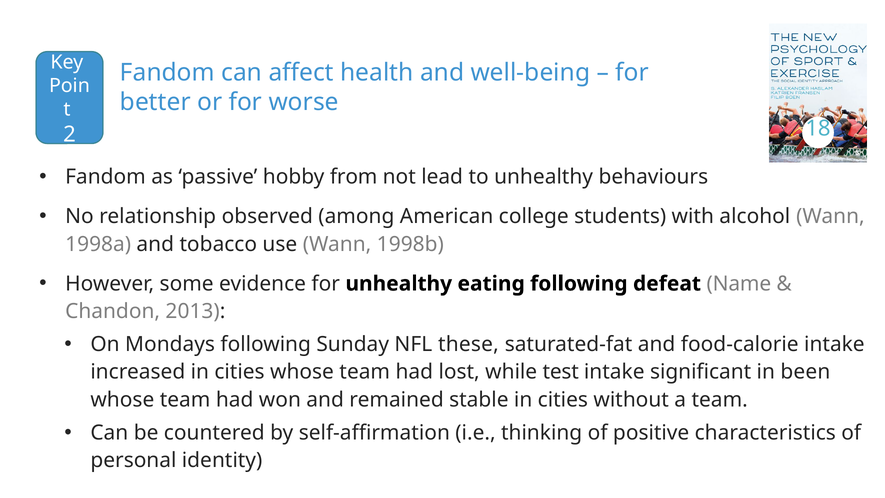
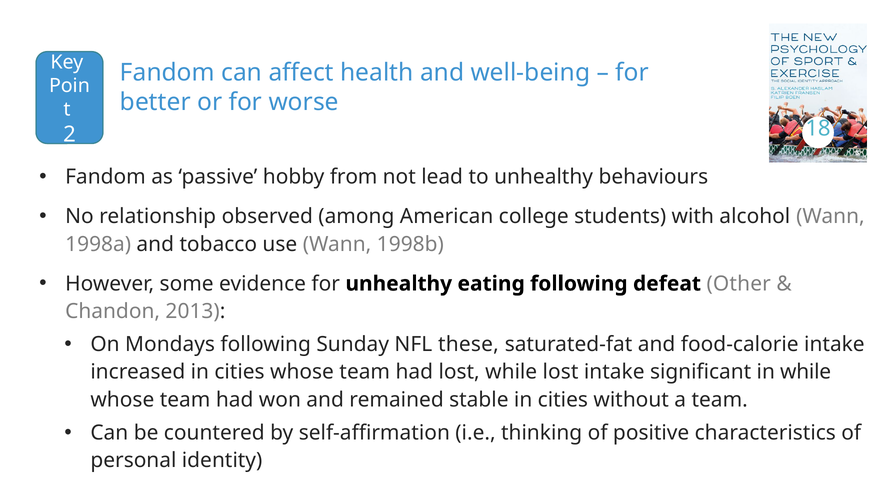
Name: Name -> Other (739, 284)
while test: test -> lost (561, 372)
in been: been -> while (806, 372)
